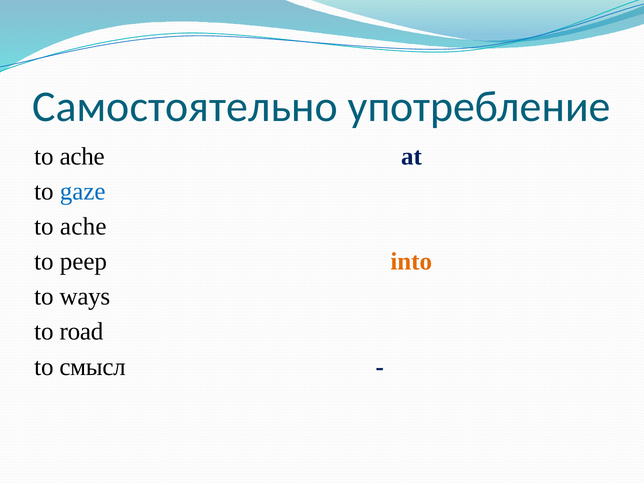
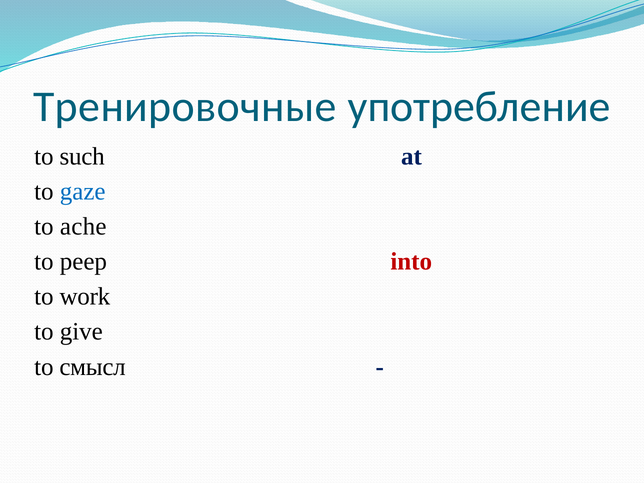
Самостоятельно: Самостоятельно -> Тренировочные (185, 107)
ache: ache -> such (82, 156)
into colour: orange -> red (411, 262)
ways: ways -> work (85, 297)
road: road -> give (81, 332)
